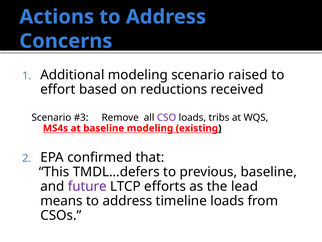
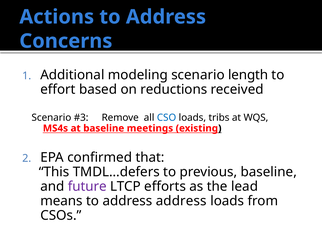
raised: raised -> length (248, 75)
CSO colour: purple -> blue (167, 117)
baseline modeling: modeling -> meetings (150, 128)
address timeline: timeline -> address (181, 201)
